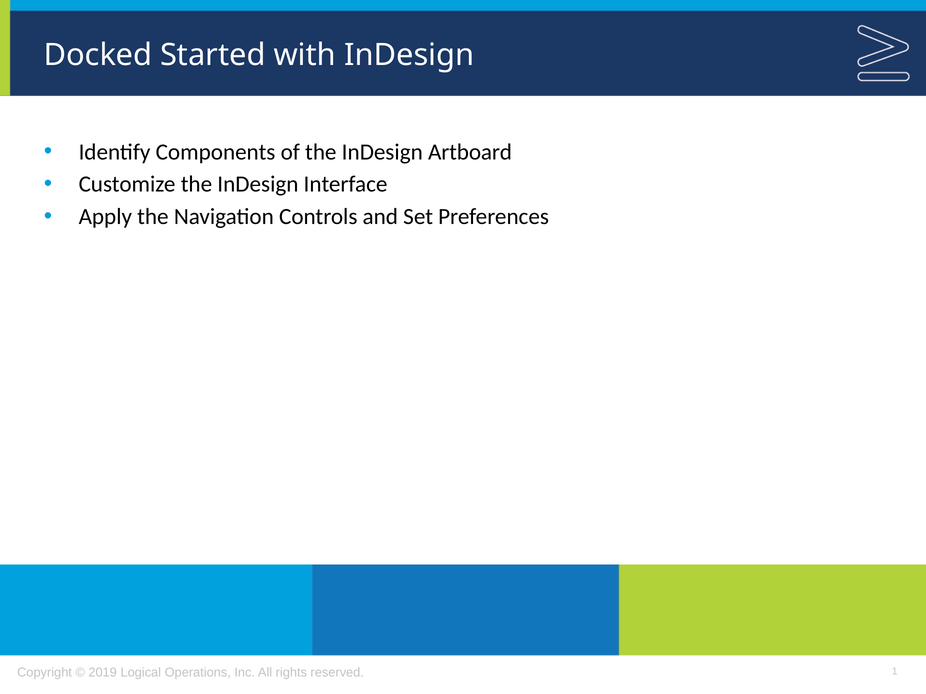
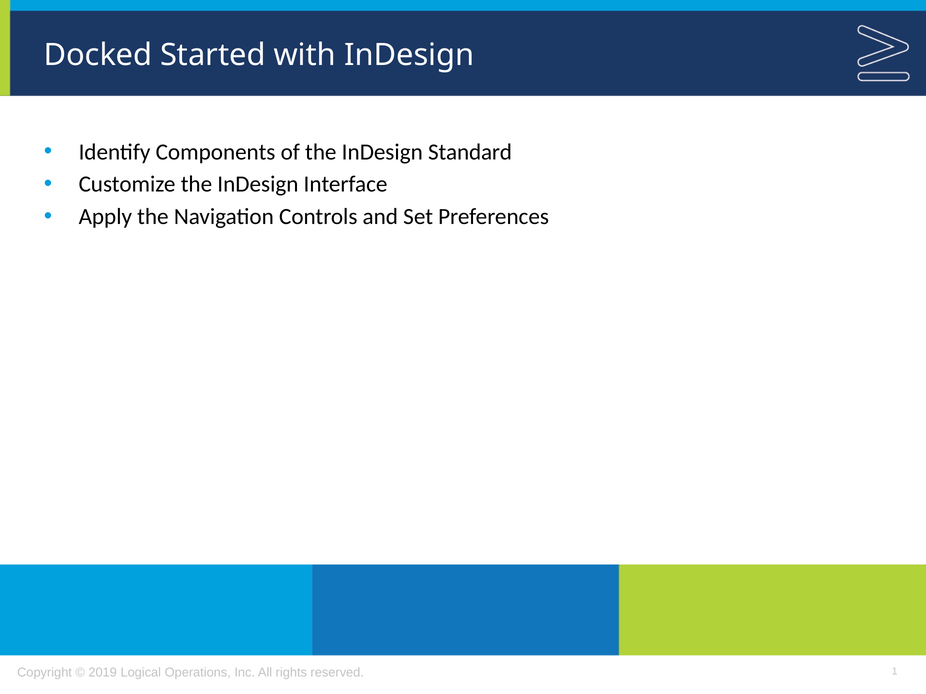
Artboard: Artboard -> Standard (470, 152)
